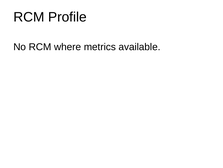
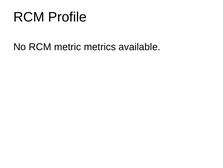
where: where -> metric (68, 47)
